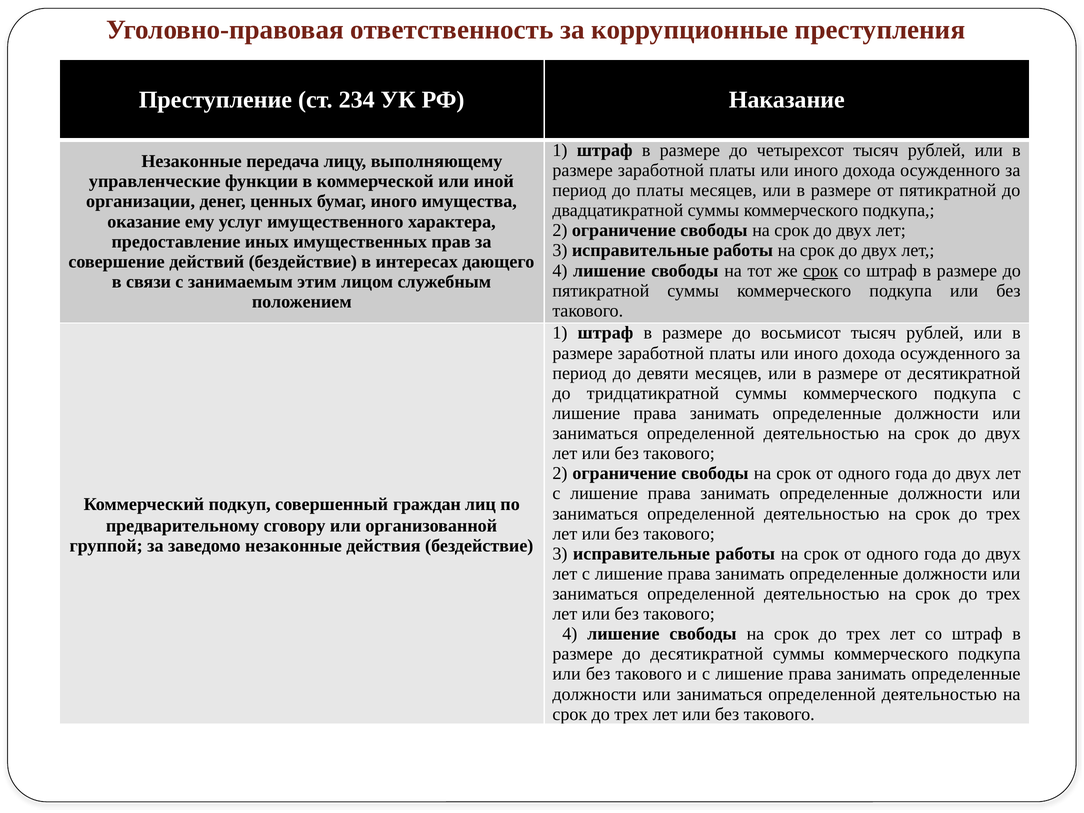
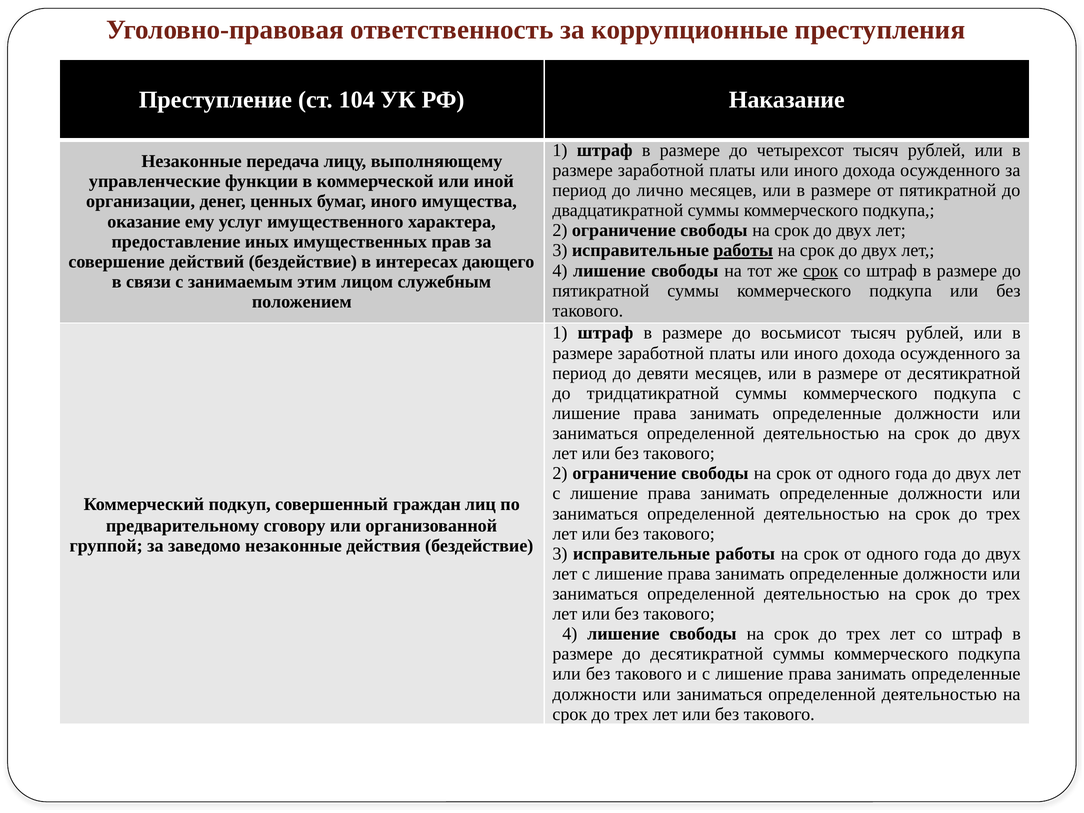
234: 234 -> 104 (357, 100)
до платы: платы -> лично (660, 190)
работы underline: none -> present (743, 250)
